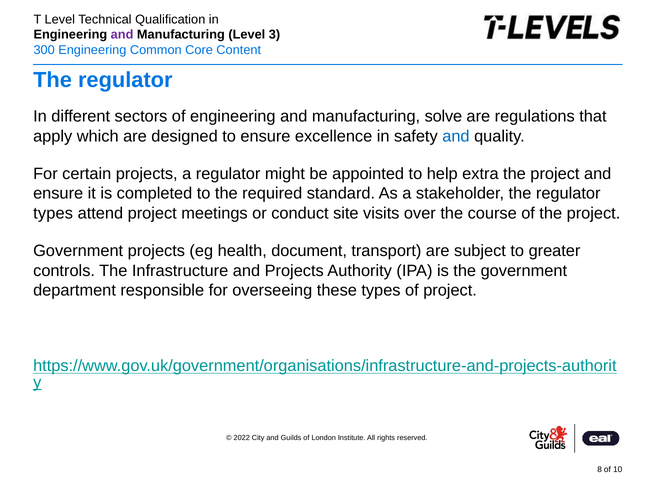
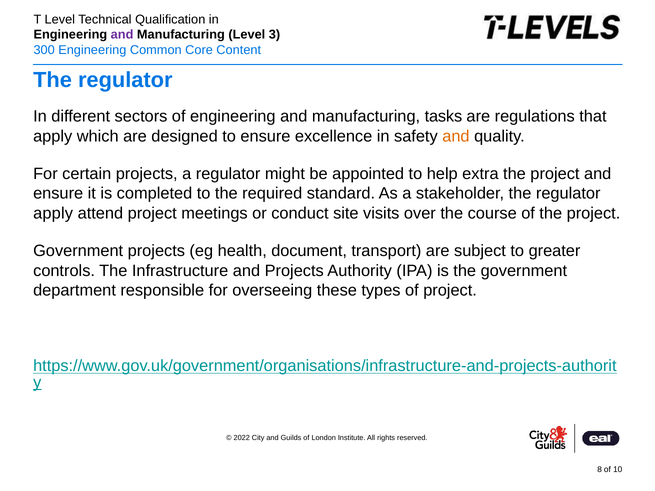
solve: solve -> tasks (443, 117)
and colour: blue -> orange (456, 136)
types: types -> apply (53, 213)
